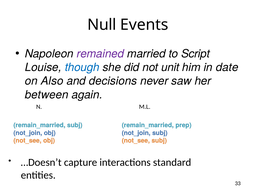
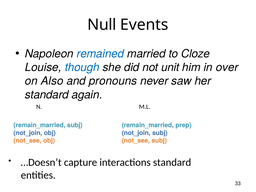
remained colour: purple -> blue (100, 54)
Script: Script -> Cloze (196, 54)
date: date -> over (227, 67)
decisions: decisions -> pronouns (113, 81)
between: between -> standard (47, 95)
